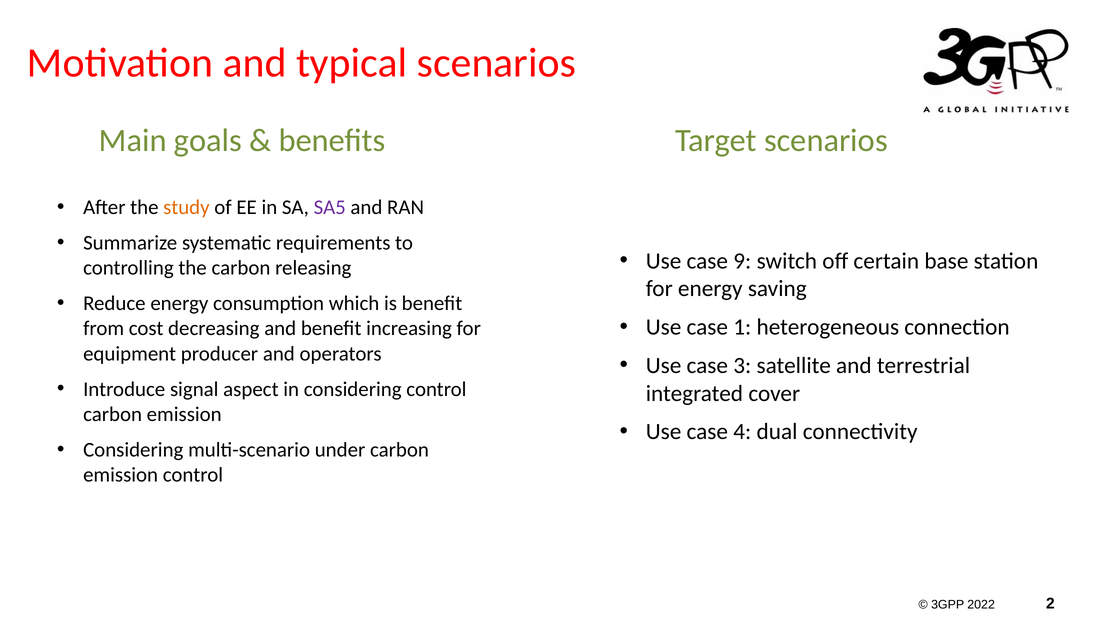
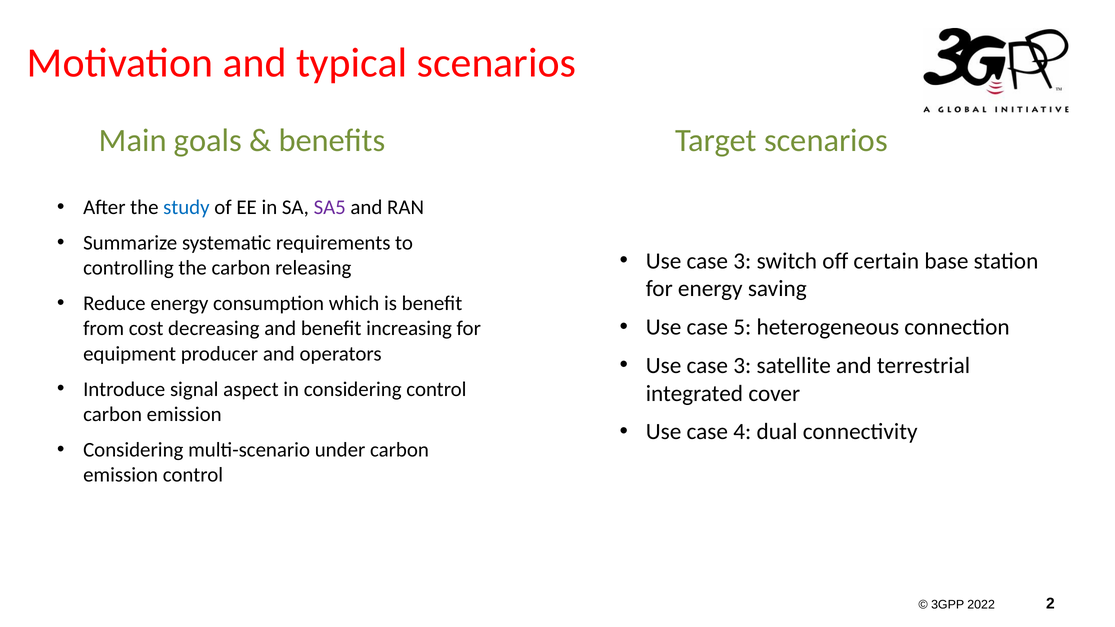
study colour: orange -> blue (186, 207)
9: 9 -> 3 (742, 261)
1: 1 -> 5 (742, 327)
